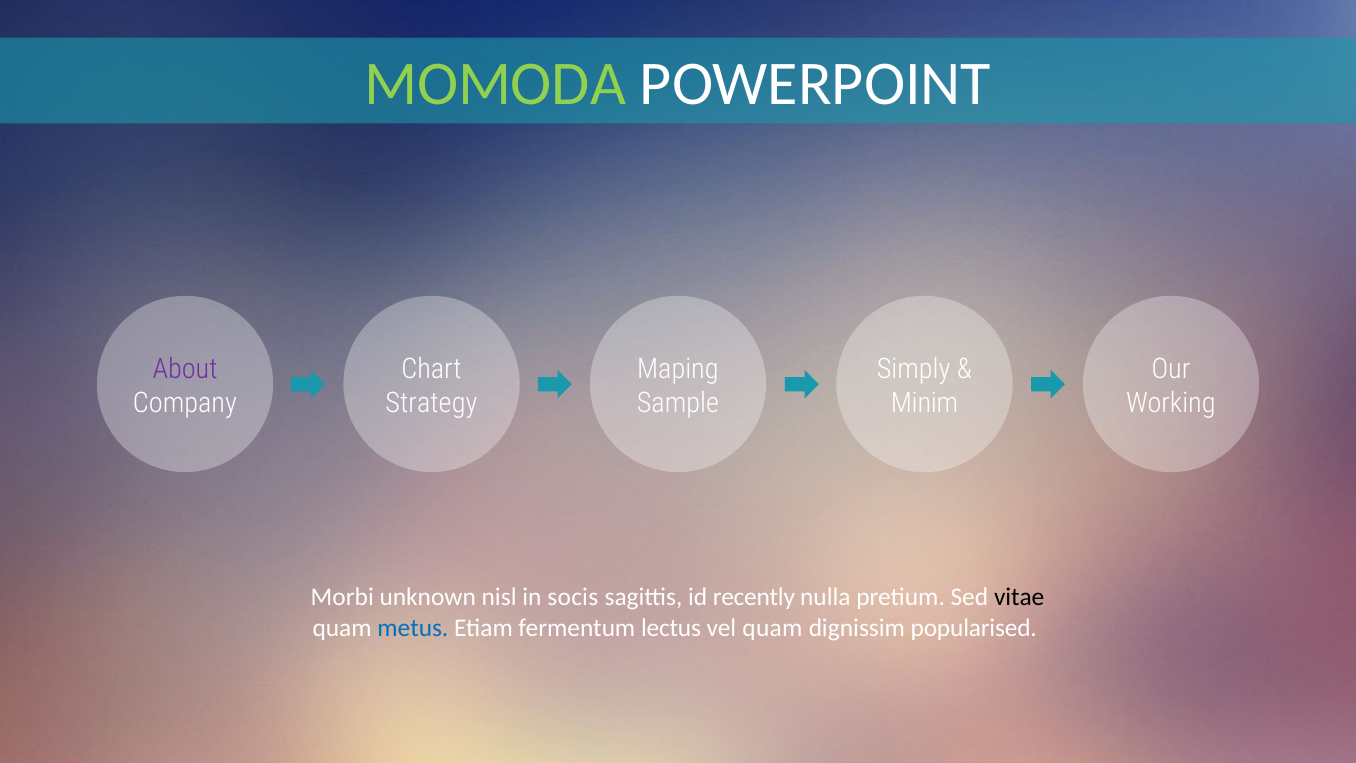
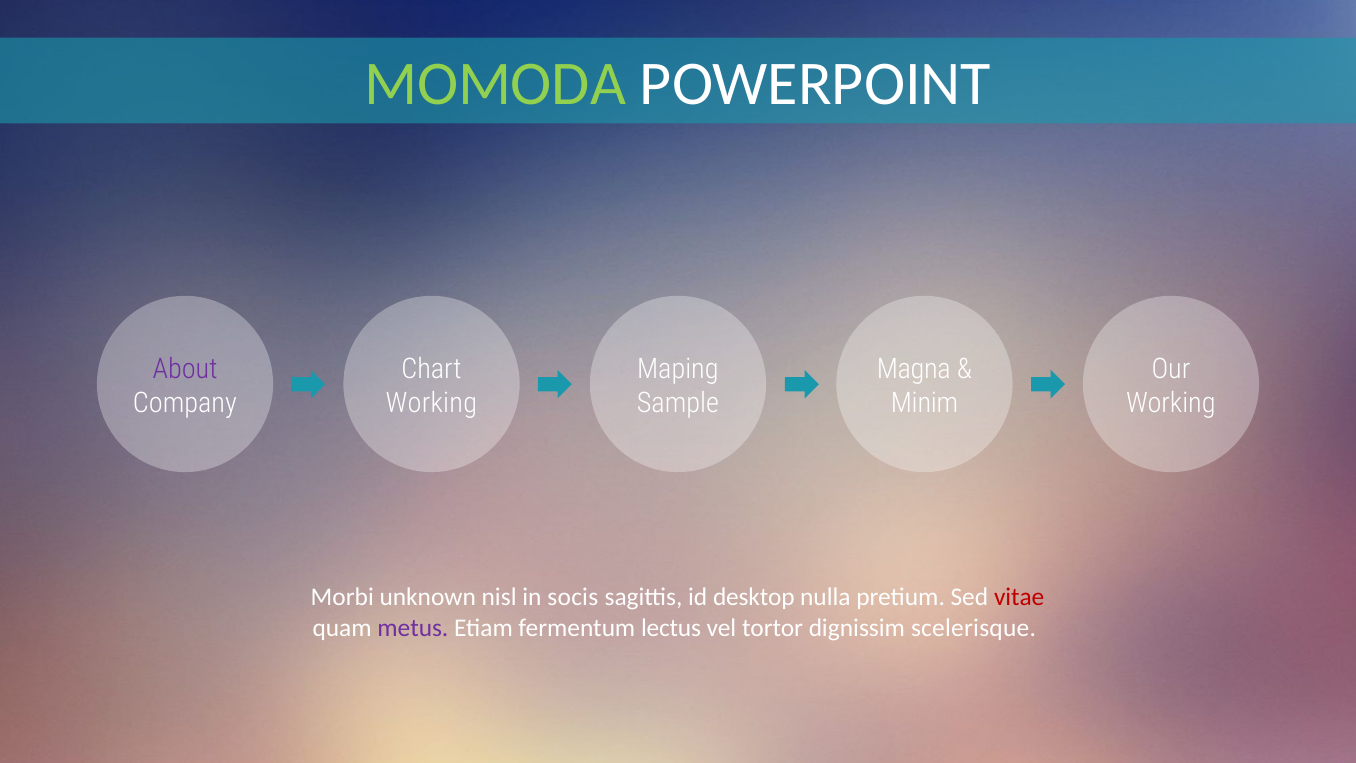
Simply: Simply -> Magna (914, 369)
Strategy: Strategy -> Working (431, 403)
recently: recently -> desktop (754, 597)
vitae colour: black -> red (1019, 597)
metus colour: blue -> purple (413, 628)
vel quam: quam -> tortor (773, 628)
popularised: popularised -> scelerisque (974, 628)
